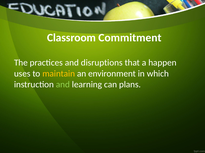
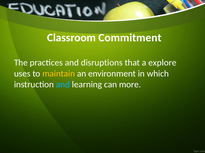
happen: happen -> explore (162, 63)
and colour: light green -> light blue (63, 85)
plans: plans -> more (130, 85)
